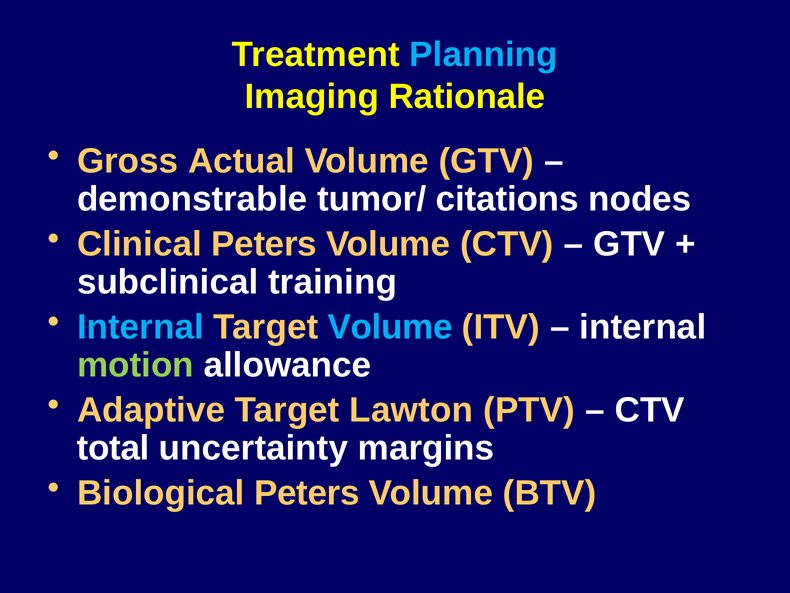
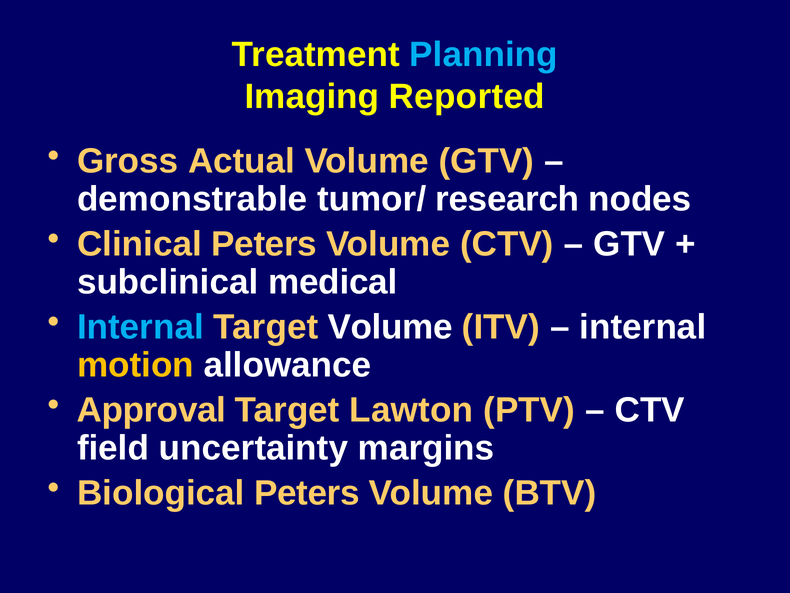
Rationale: Rationale -> Reported (467, 97)
citations: citations -> research (507, 199)
training: training -> medical (333, 282)
Volume colour: light blue -> white (390, 327)
motion colour: light green -> yellow (135, 365)
Adaptive: Adaptive -> Approval (151, 410)
total: total -> field (113, 448)
